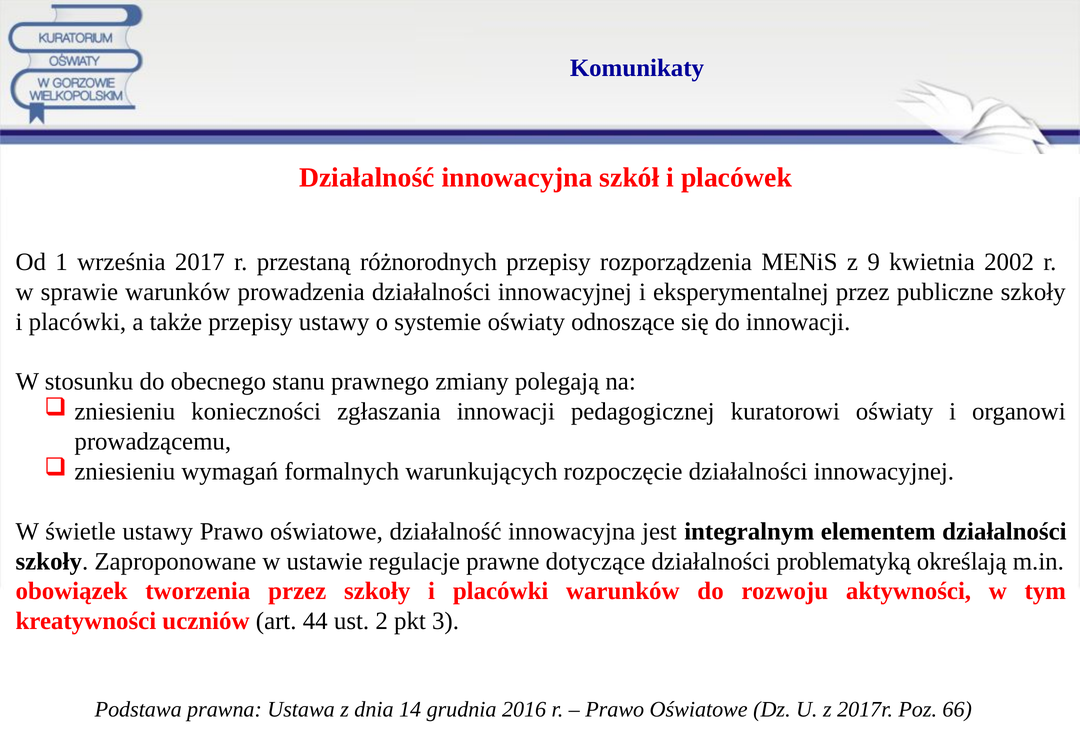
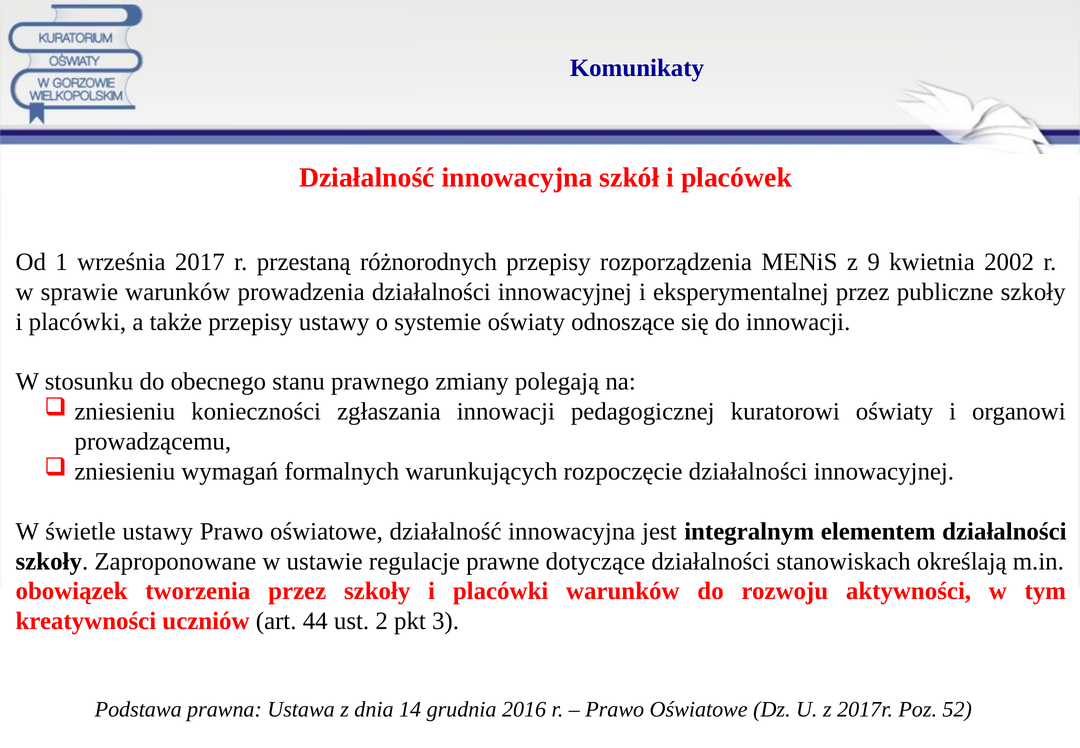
problematyką: problematyką -> stanowiskach (844, 561)
66: 66 -> 52 (957, 709)
